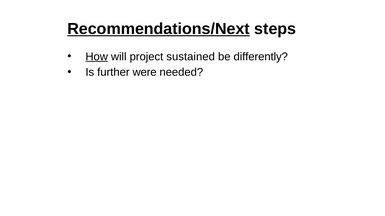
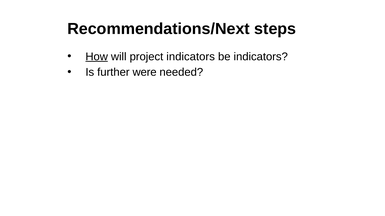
Recommendations/Next underline: present -> none (159, 29)
project sustained: sustained -> indicators (191, 57)
be differently: differently -> indicators (261, 57)
